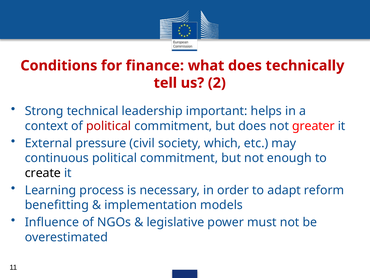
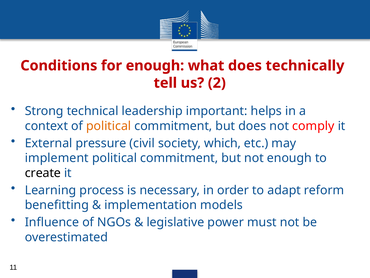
for finance: finance -> enough (155, 66)
political colour: red -> orange (109, 126)
greater: greater -> comply (313, 126)
continuous: continuous -> implement (57, 158)
